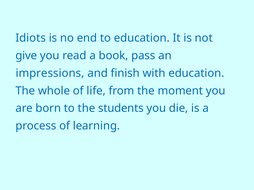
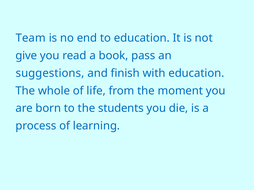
Idiots: Idiots -> Team (31, 38)
impressions: impressions -> suggestions (50, 73)
